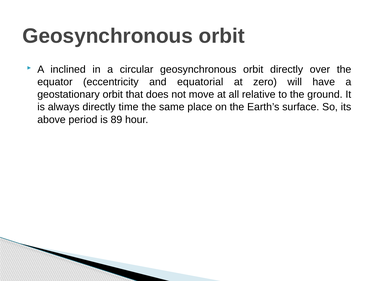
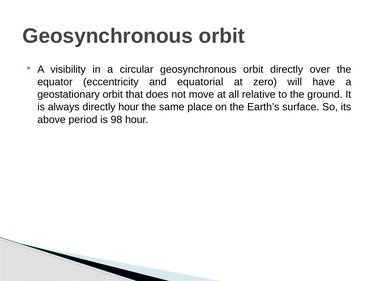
inclined: inclined -> visibility (68, 69)
directly time: time -> hour (129, 107)
89: 89 -> 98 (116, 119)
